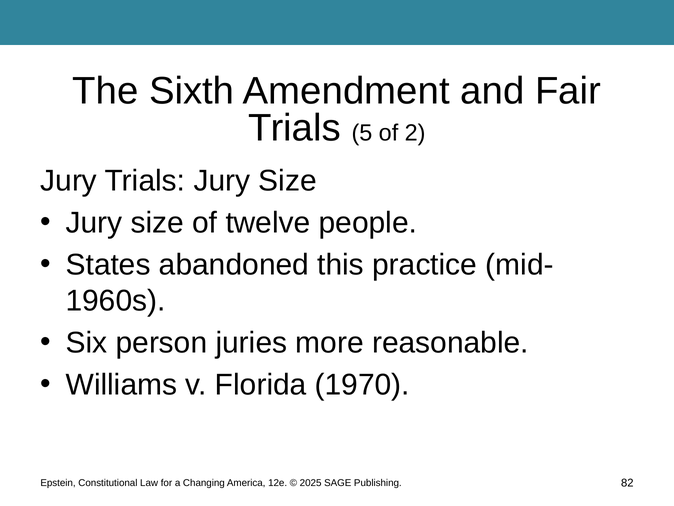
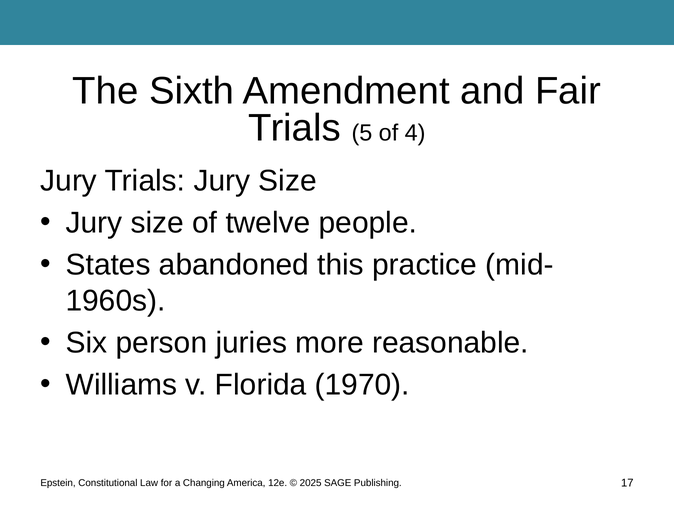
2: 2 -> 4 (415, 133)
82: 82 -> 17 (627, 483)
